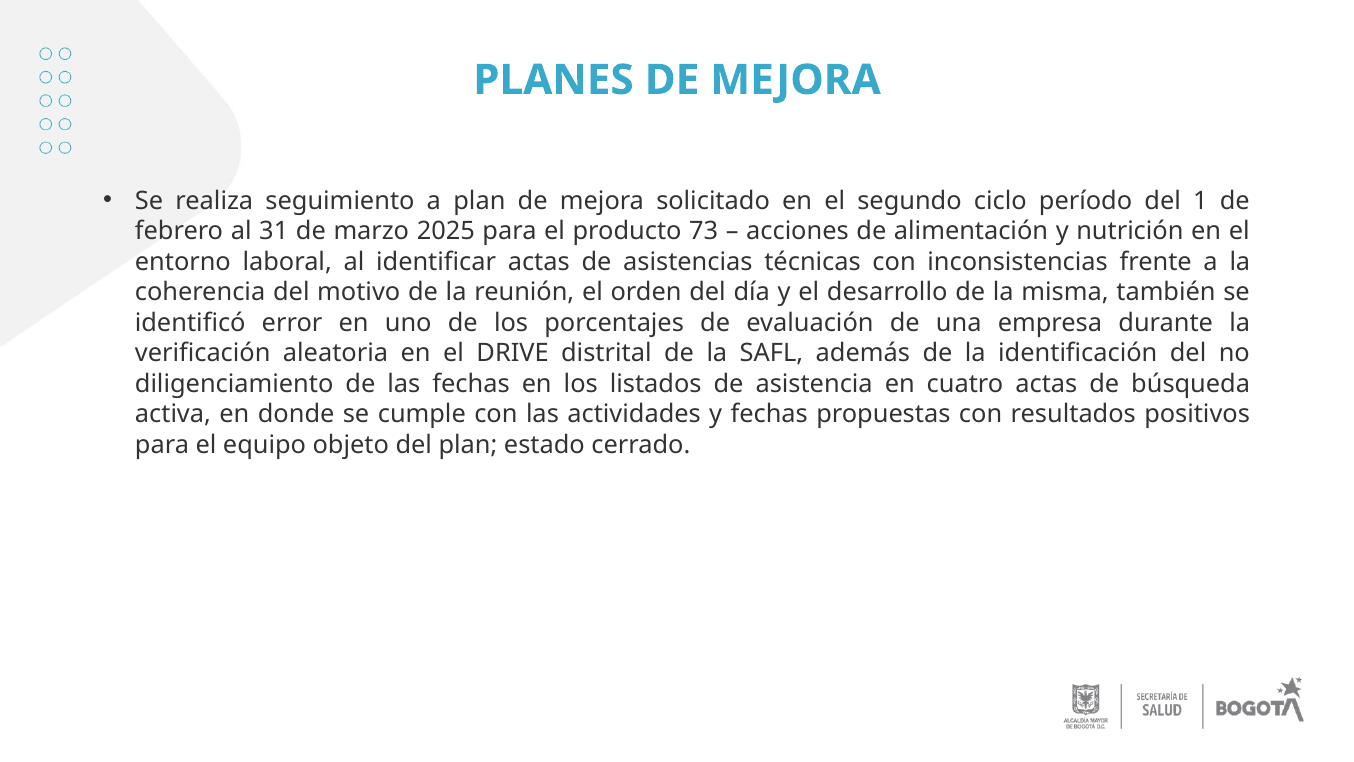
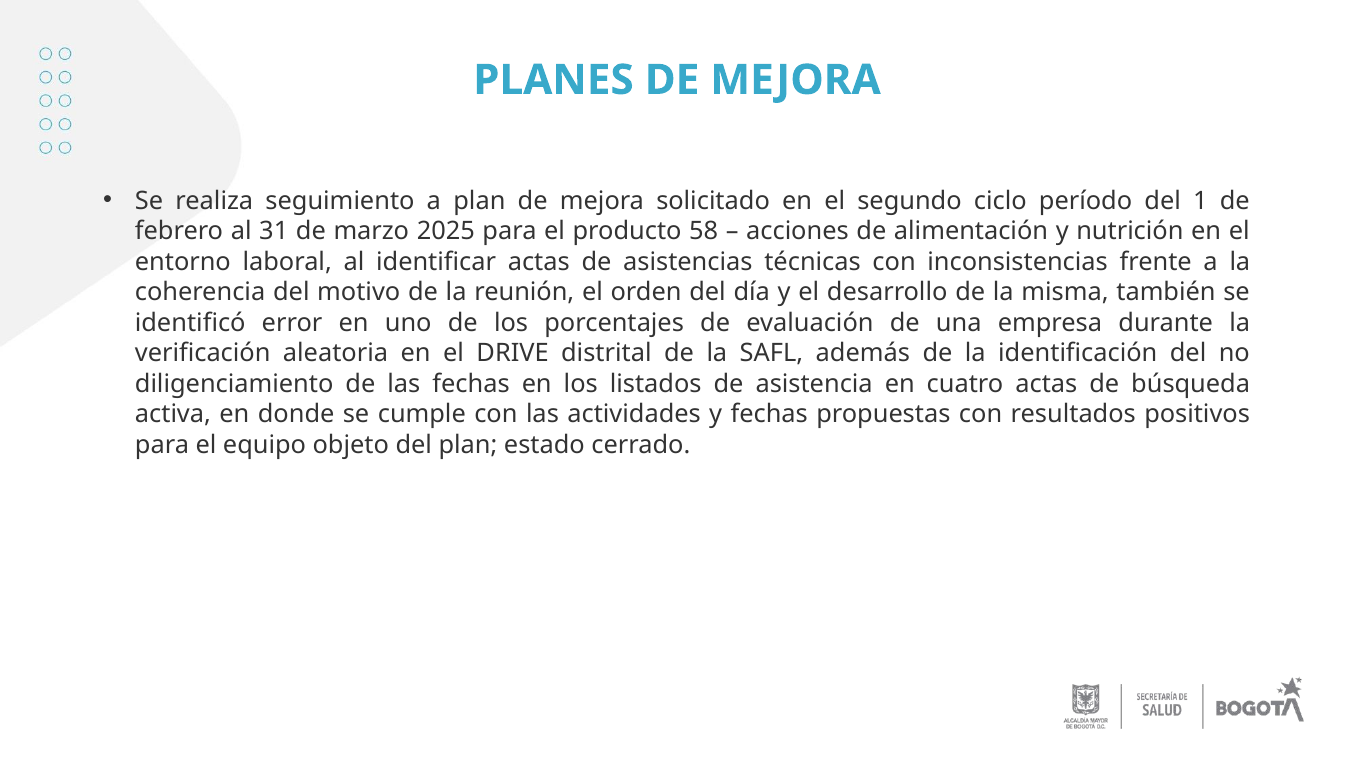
73: 73 -> 58 (704, 231)
